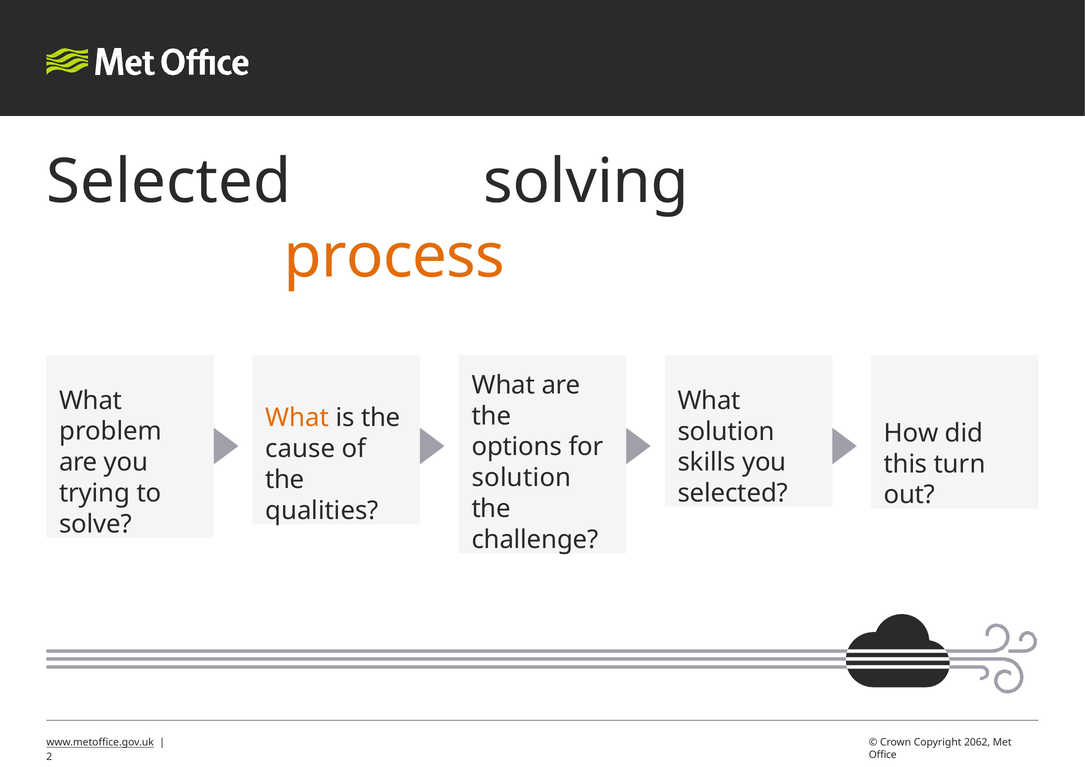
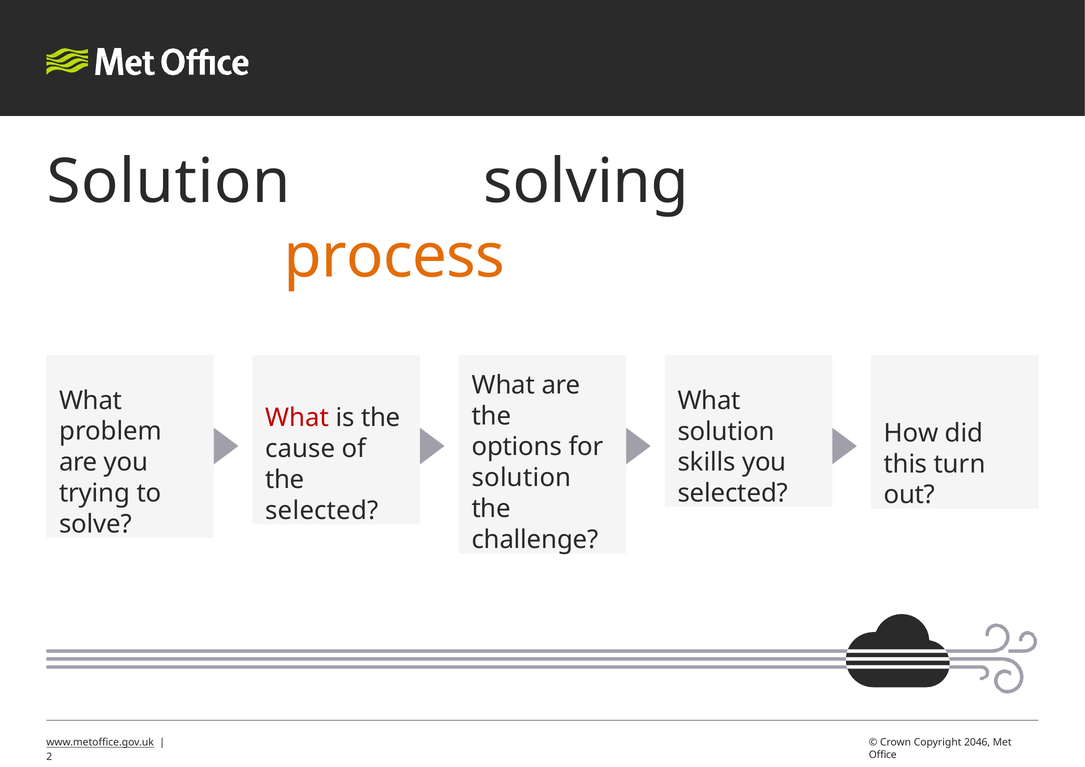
Selected: Selected -> Solution (169, 182)
What colour: orange -> red (297, 418)
qualities: qualities -> selected (322, 511)
2062: 2062 -> 2046 (977, 743)
